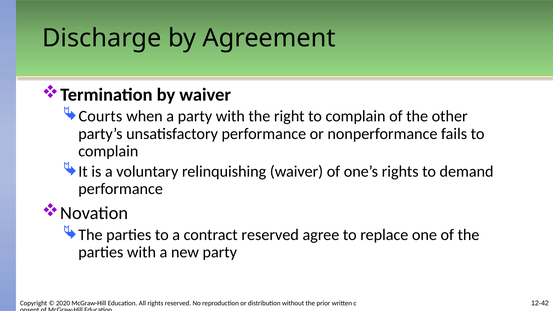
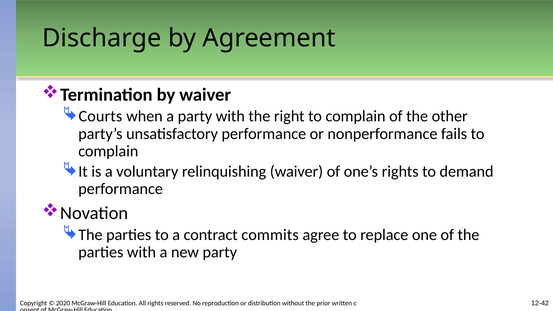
contract reserved: reserved -> commits (270, 235)
